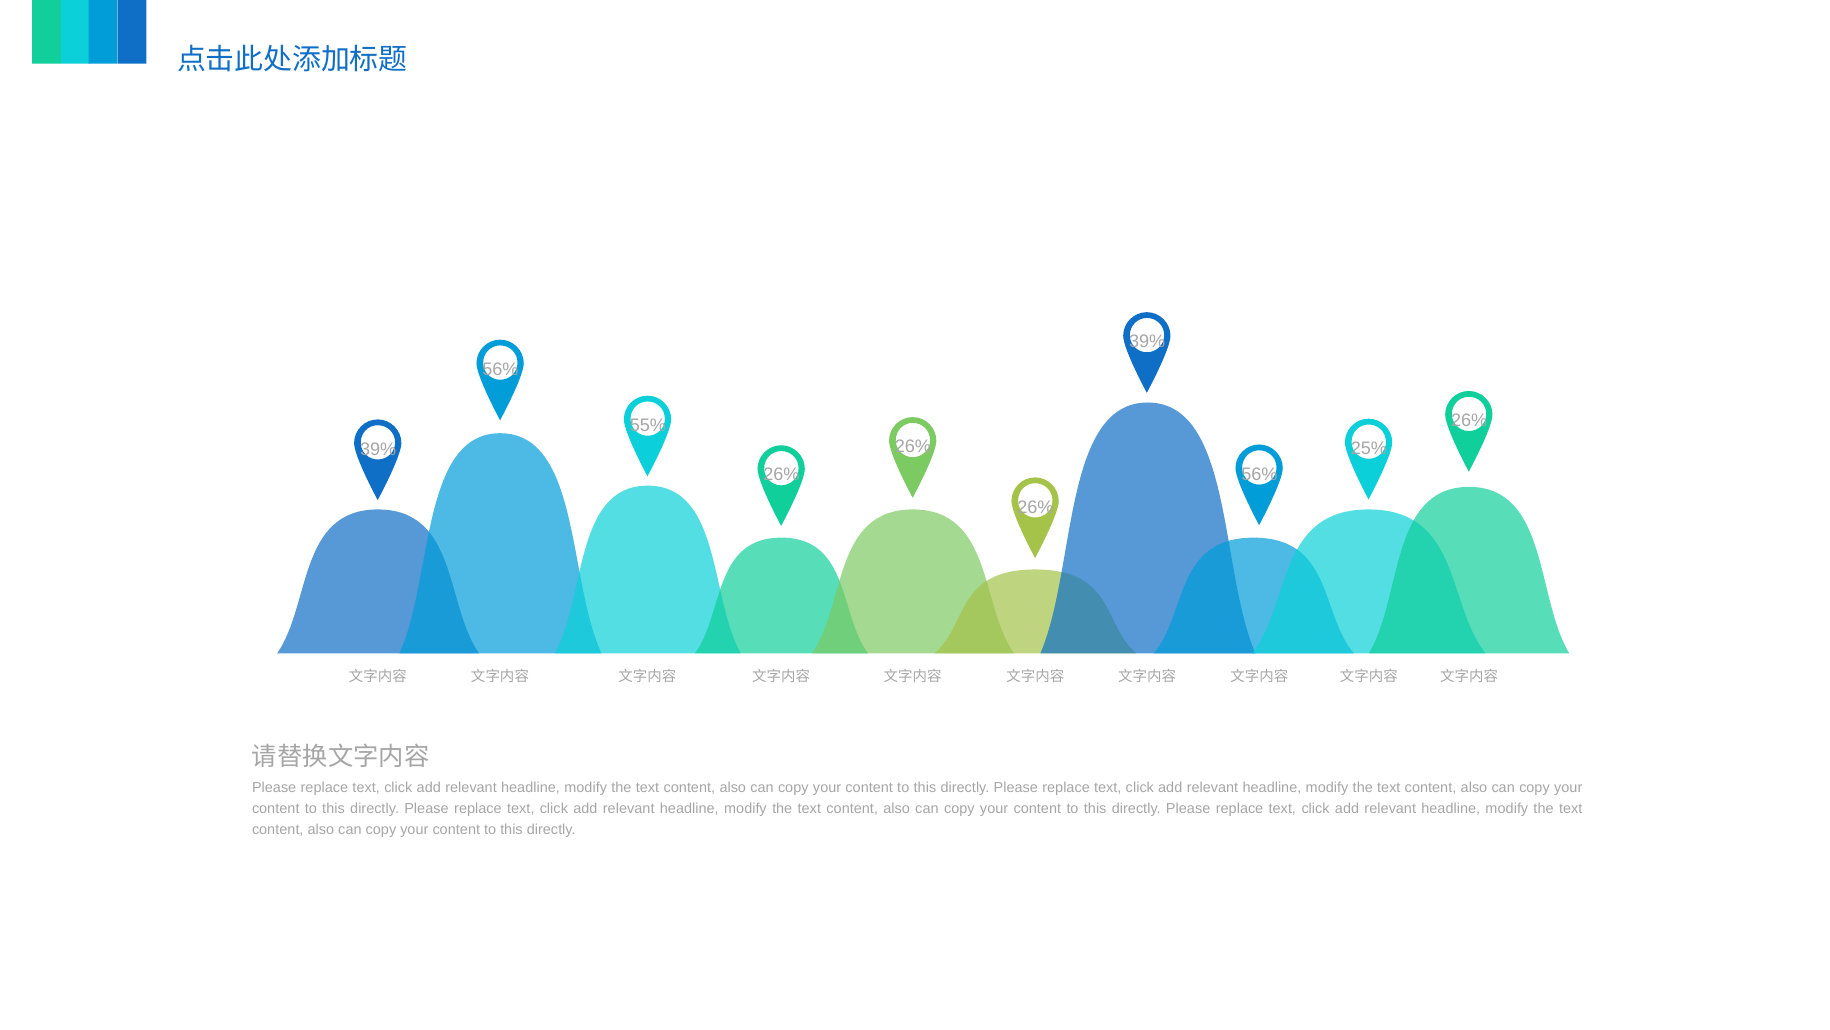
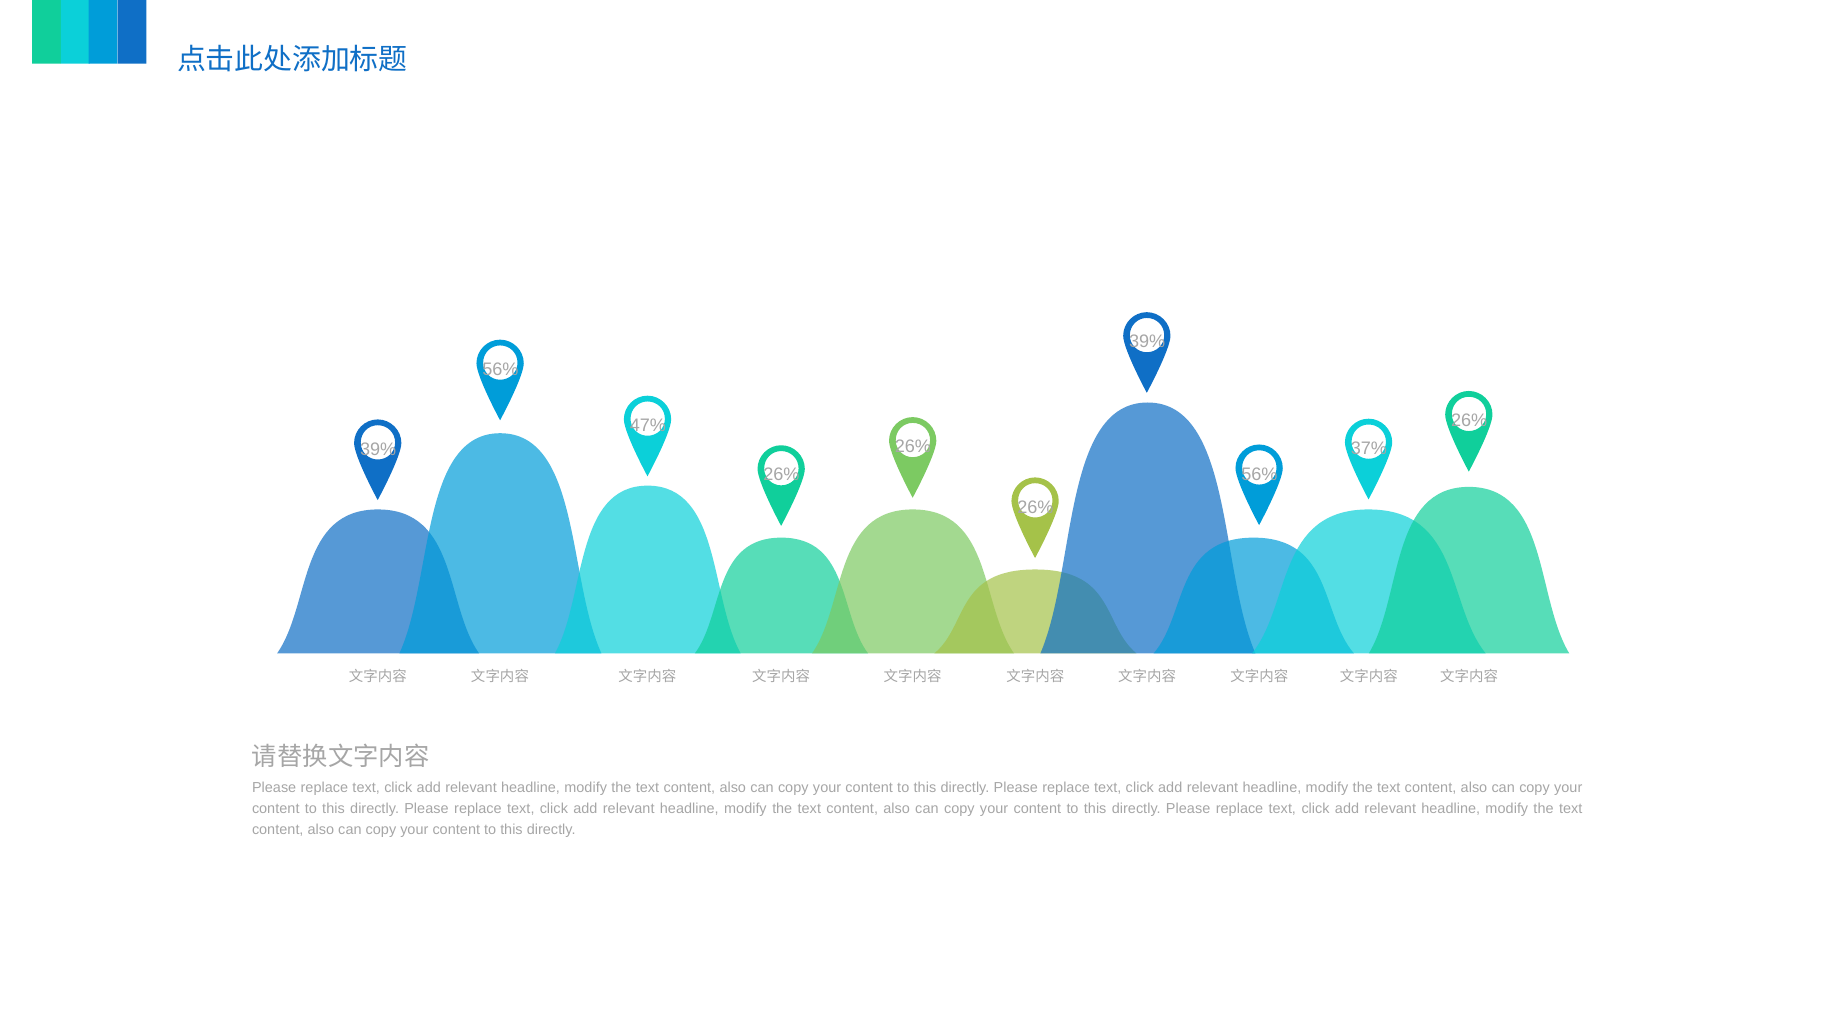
55%: 55% -> 47% (648, 425)
25%: 25% -> 37% (1369, 448)
